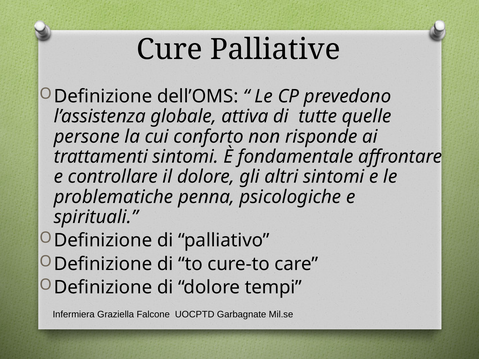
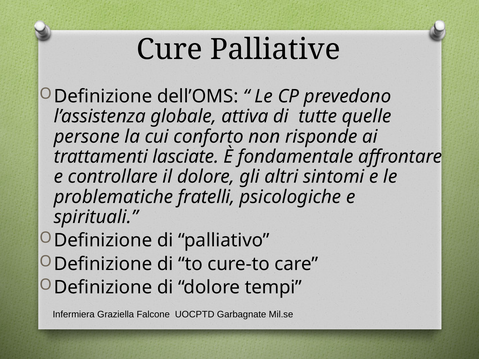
trattamenti sintomi: sintomi -> lasciate (186, 157)
penna: penna -> fratelli (206, 197)
